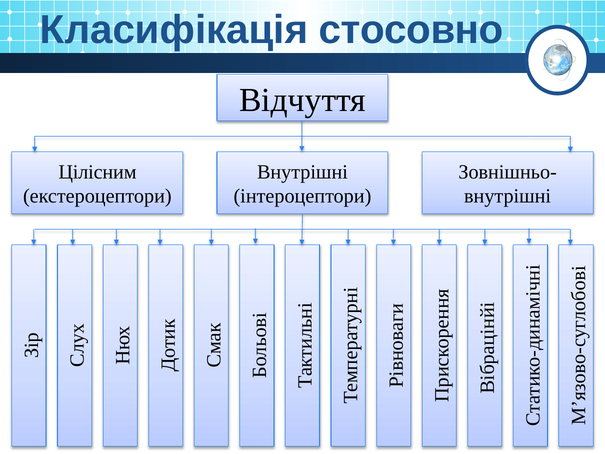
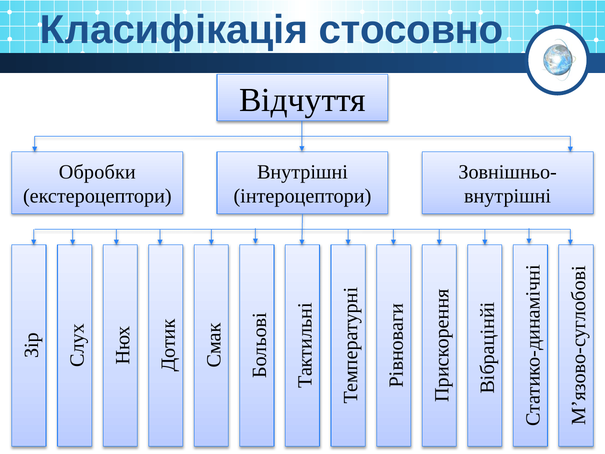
Цілісним: Цілісним -> Обробки (97, 172)
